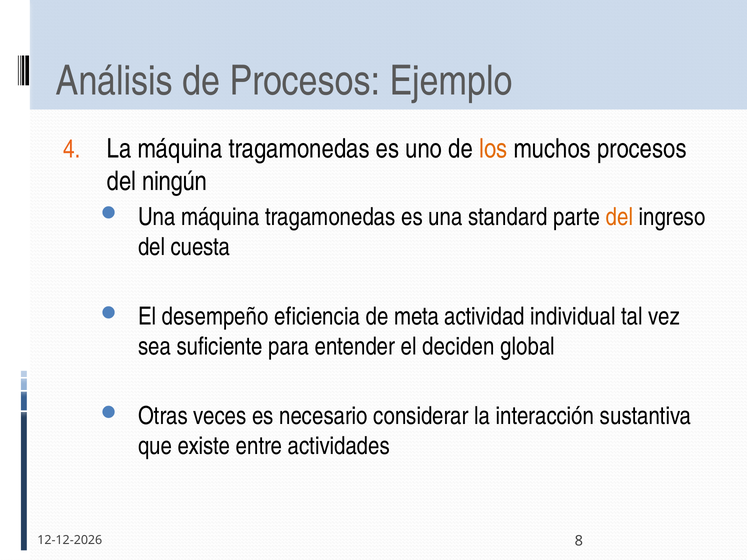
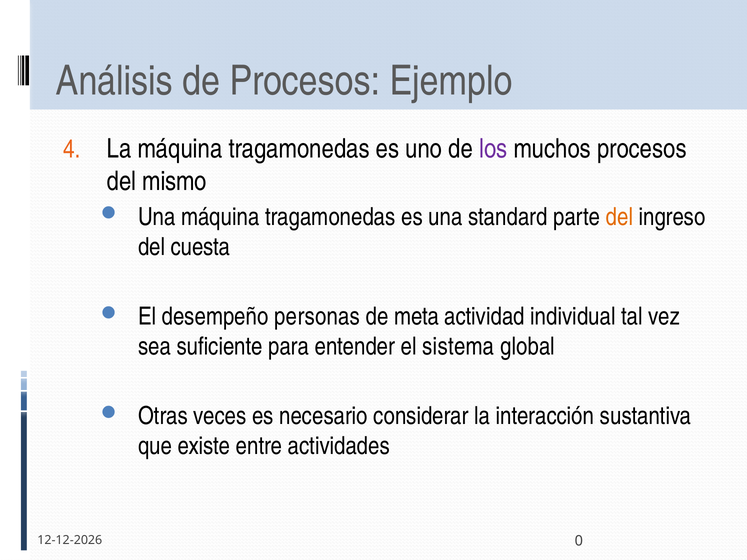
los colour: orange -> purple (493, 149)
ningún: ningún -> mismo (175, 181)
eficiencia: eficiencia -> personas (317, 317)
deciden: deciden -> sistema (458, 347)
8: 8 -> 0 (579, 541)
